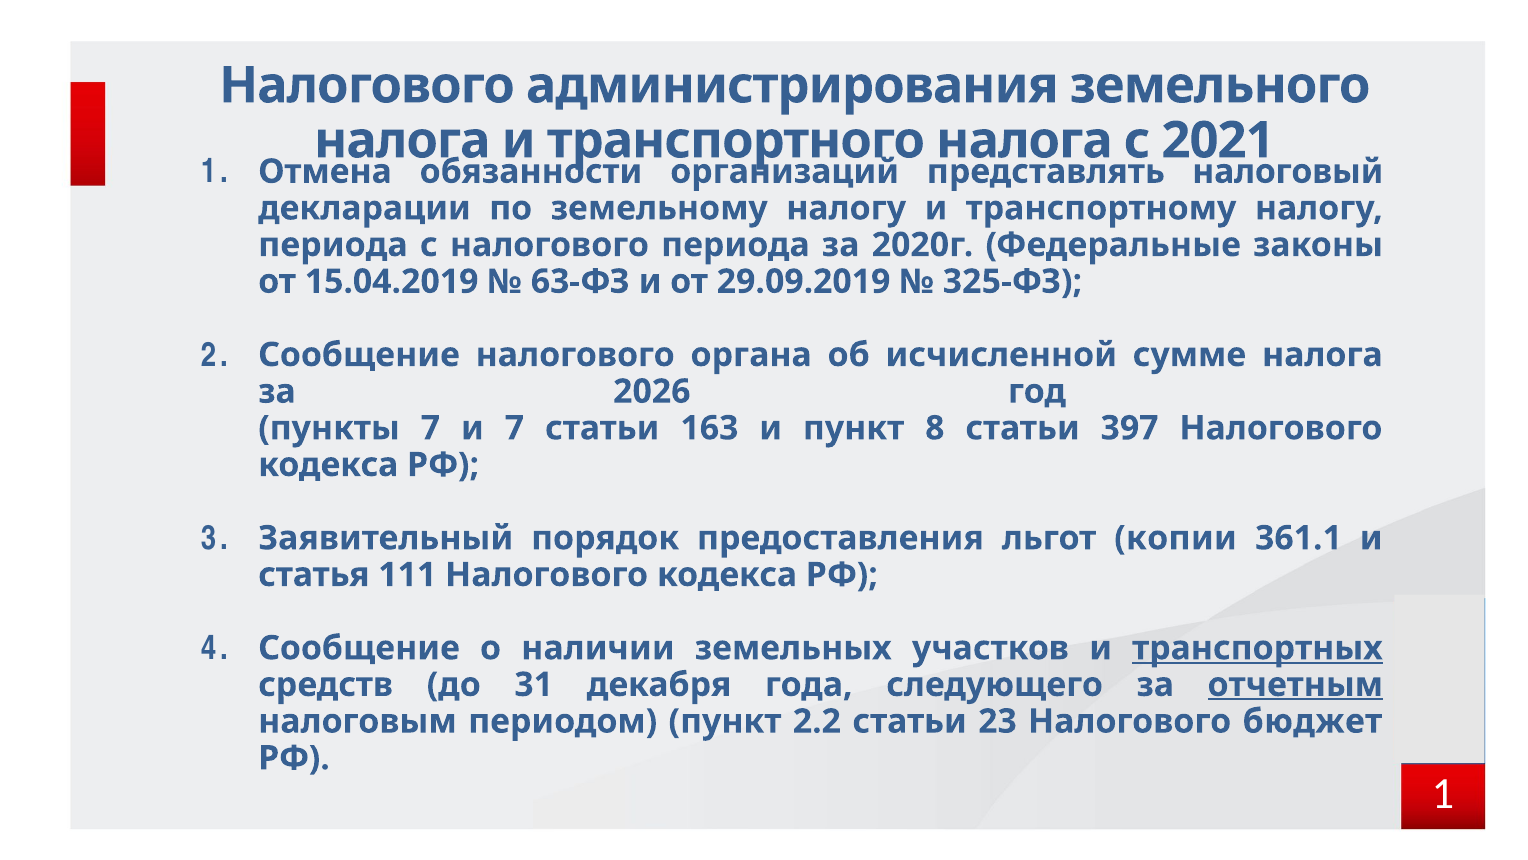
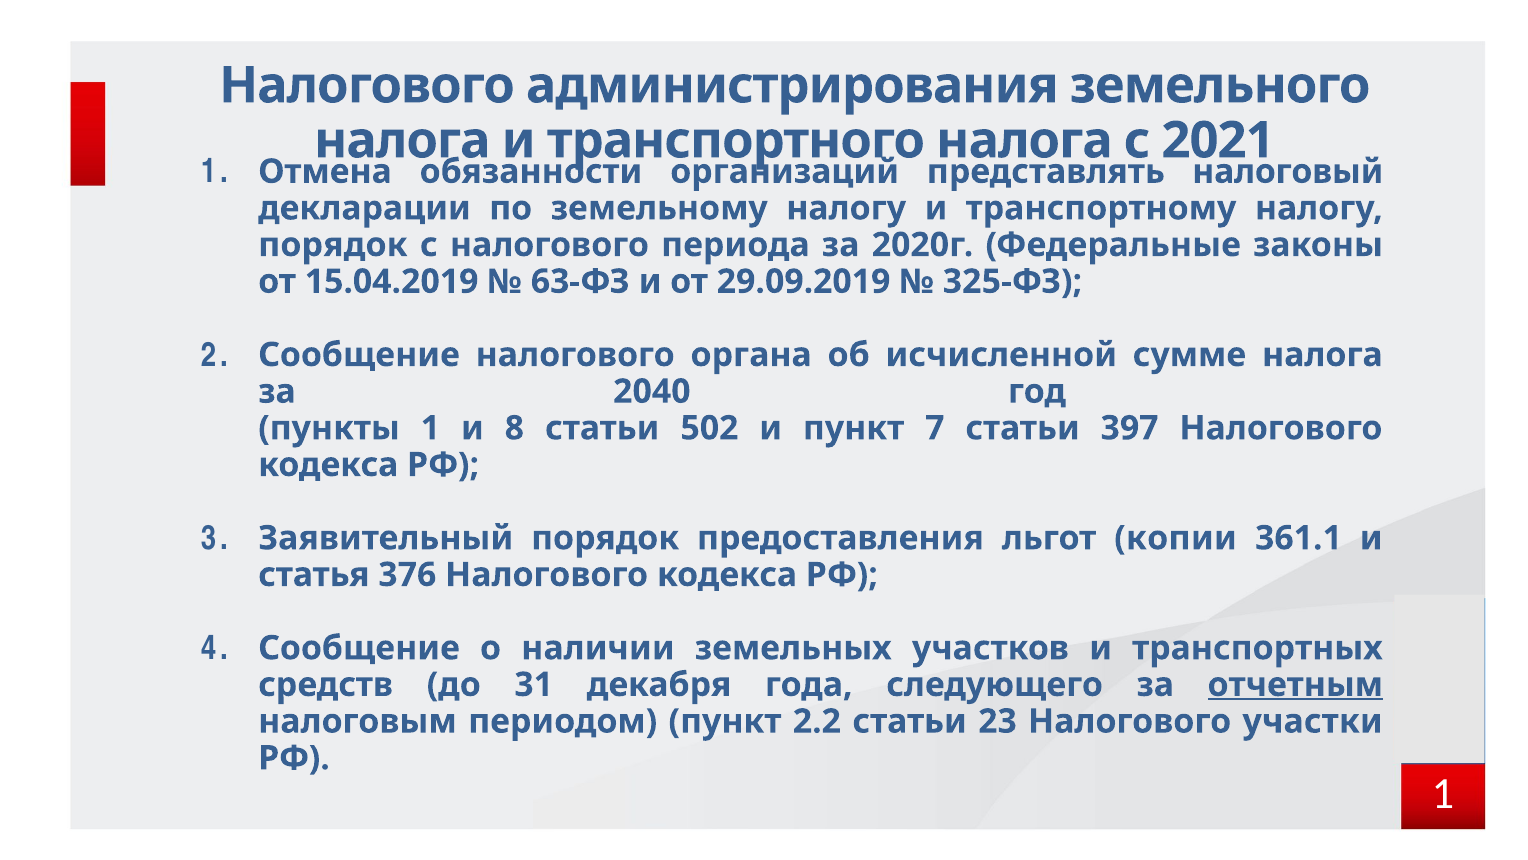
периода: периода -> порядок (333, 245)
2026: 2026 -> 2040 (652, 391)
пункты 7: 7 -> 1 (430, 428)
и 7: 7 -> 8 (514, 428)
163: 163 -> 502 (709, 428)
8: 8 -> 7 (935, 428)
111: 111 -> 376 (407, 574)
транспортных underline: present -> none (1257, 648)
бюджет: бюджет -> участки (1313, 721)
